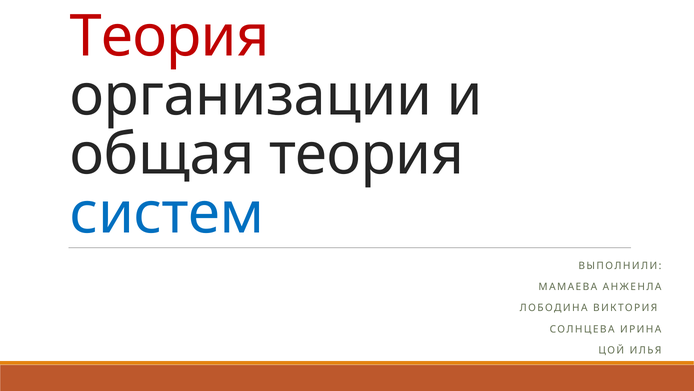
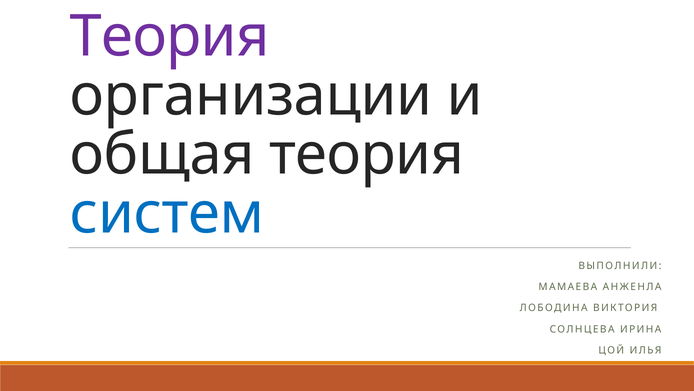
Теория colour: red -> purple (170, 37)
